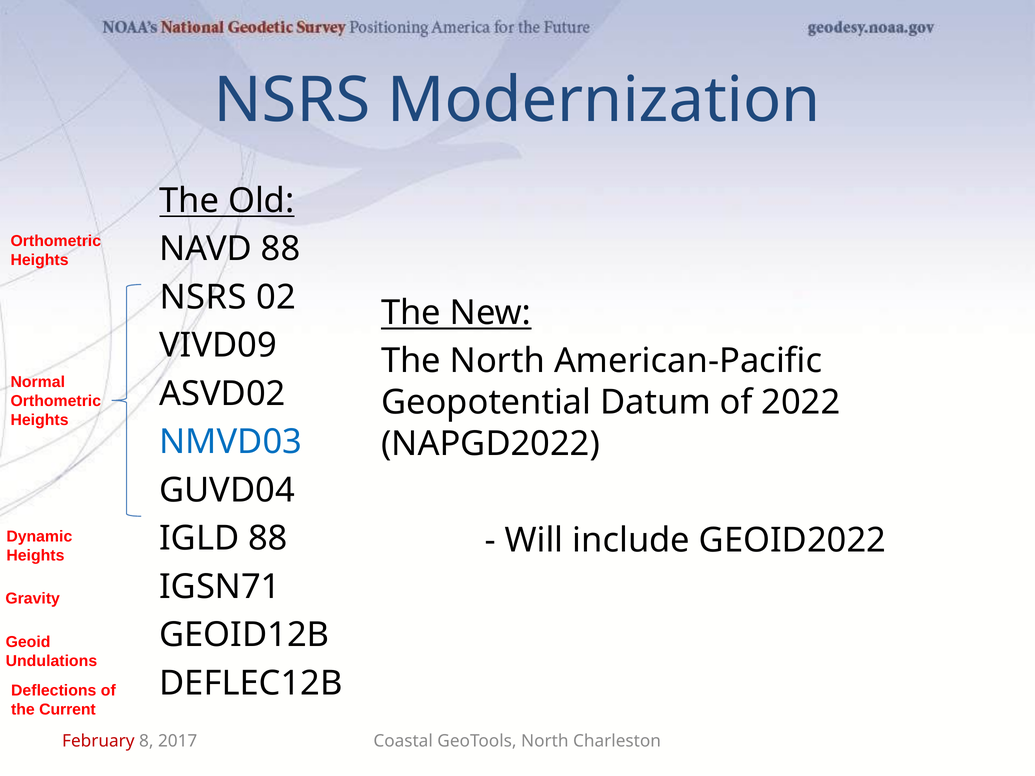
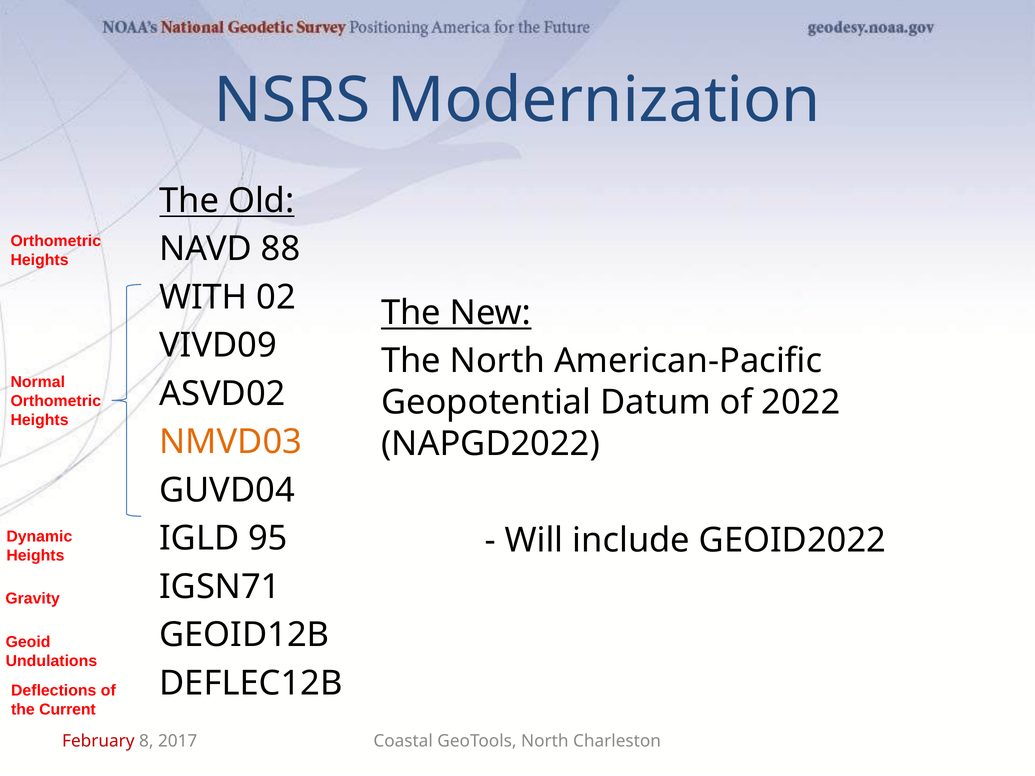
NSRS: NSRS -> WITH (203, 297)
NMVD03 colour: blue -> orange (231, 442)
IGLD 88: 88 -> 95 (268, 539)
